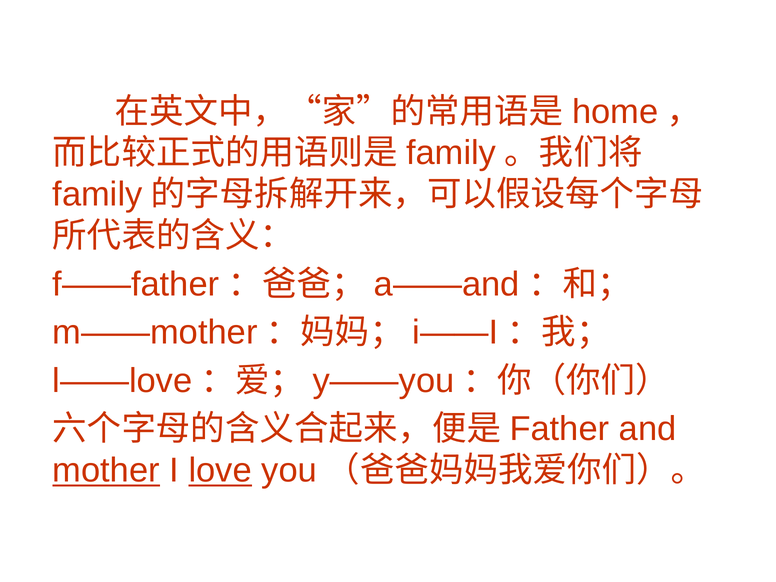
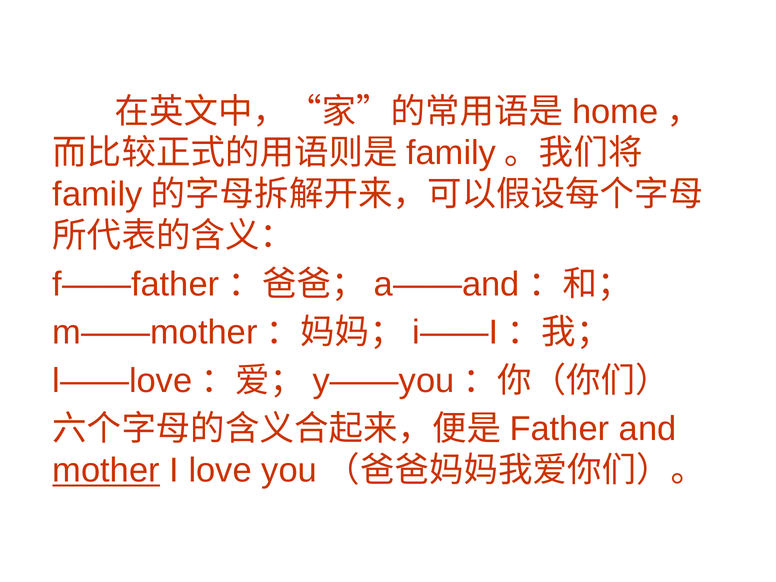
love underline: present -> none (220, 470)
